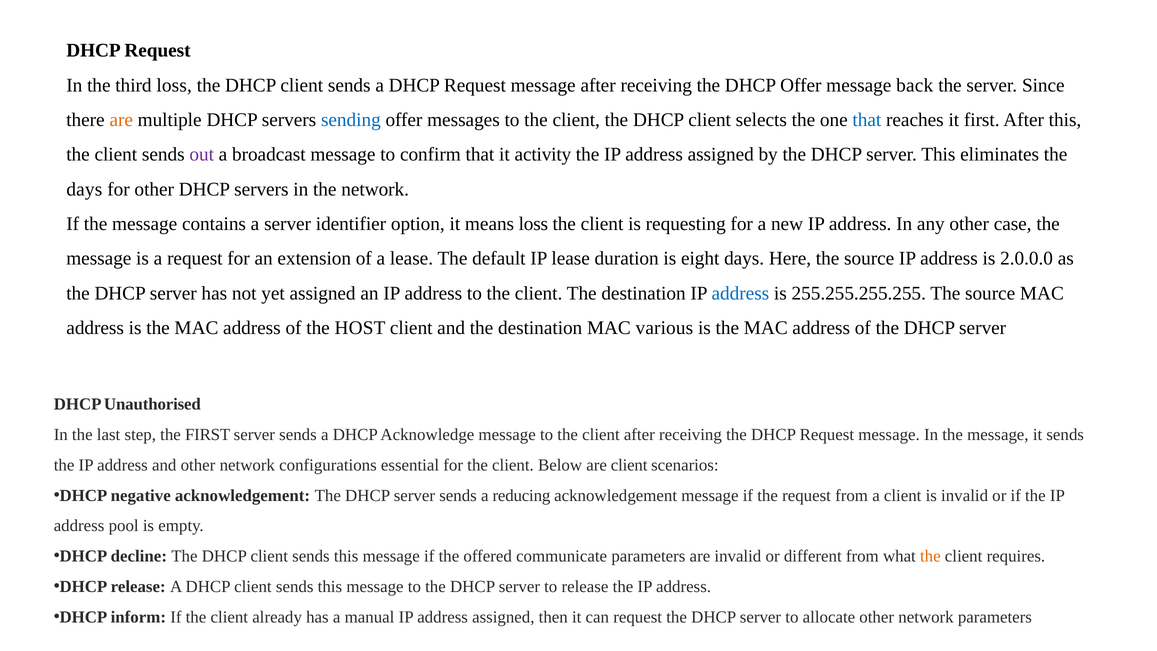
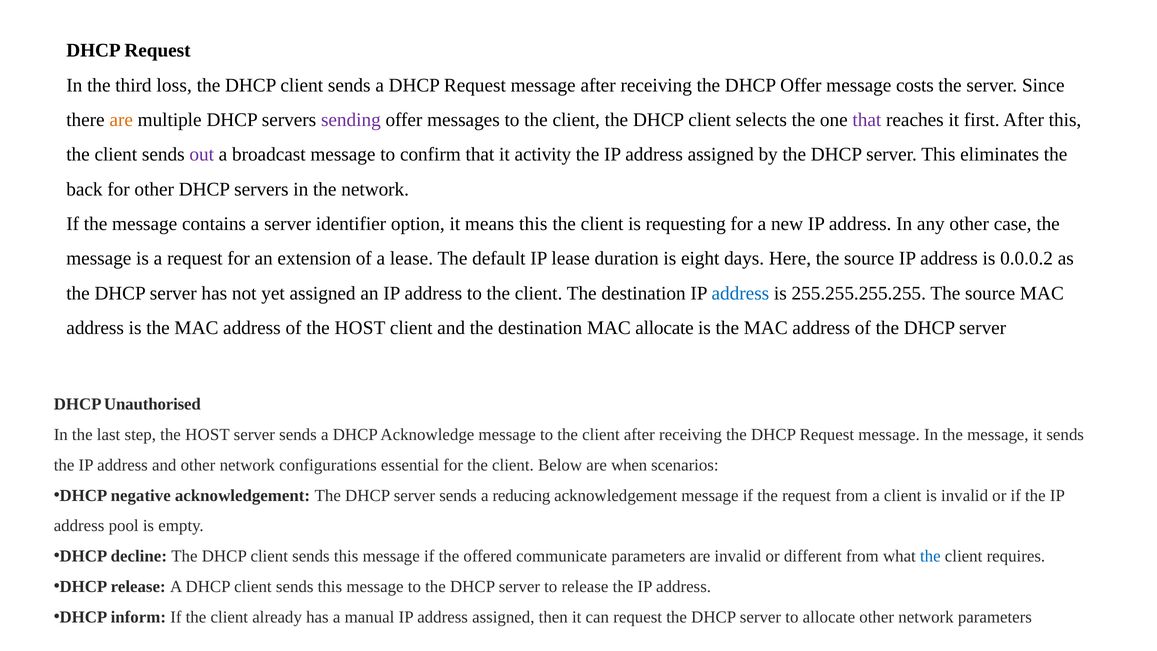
back: back -> costs (915, 85)
sending colour: blue -> purple (351, 120)
that colour: blue -> purple (867, 120)
days: days -> back (84, 189)
means loss: loss -> this (533, 224)
2.0.0.0: 2.0.0.0 -> 0.0.0.2 (1027, 259)
MAC various: various -> allocate (665, 328)
step the FIRST: FIRST -> HOST (207, 435)
are client: client -> when (629, 465)
the colour: orange -> blue (930, 556)
